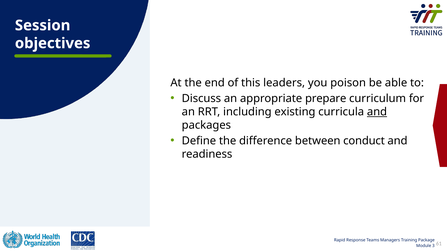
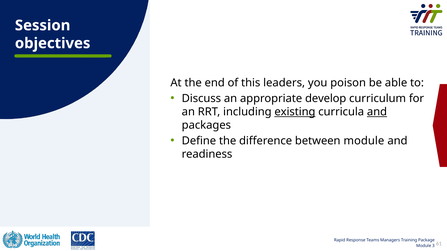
prepare: prepare -> develop (326, 99)
existing underline: none -> present (295, 112)
between conduct: conduct -> module (364, 141)
